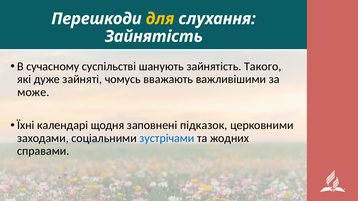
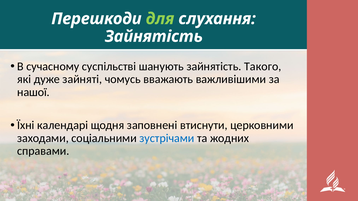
для colour: yellow -> light green (160, 19)
може: може -> нашої (33, 92)
підказок: підказок -> втиснути (204, 126)
